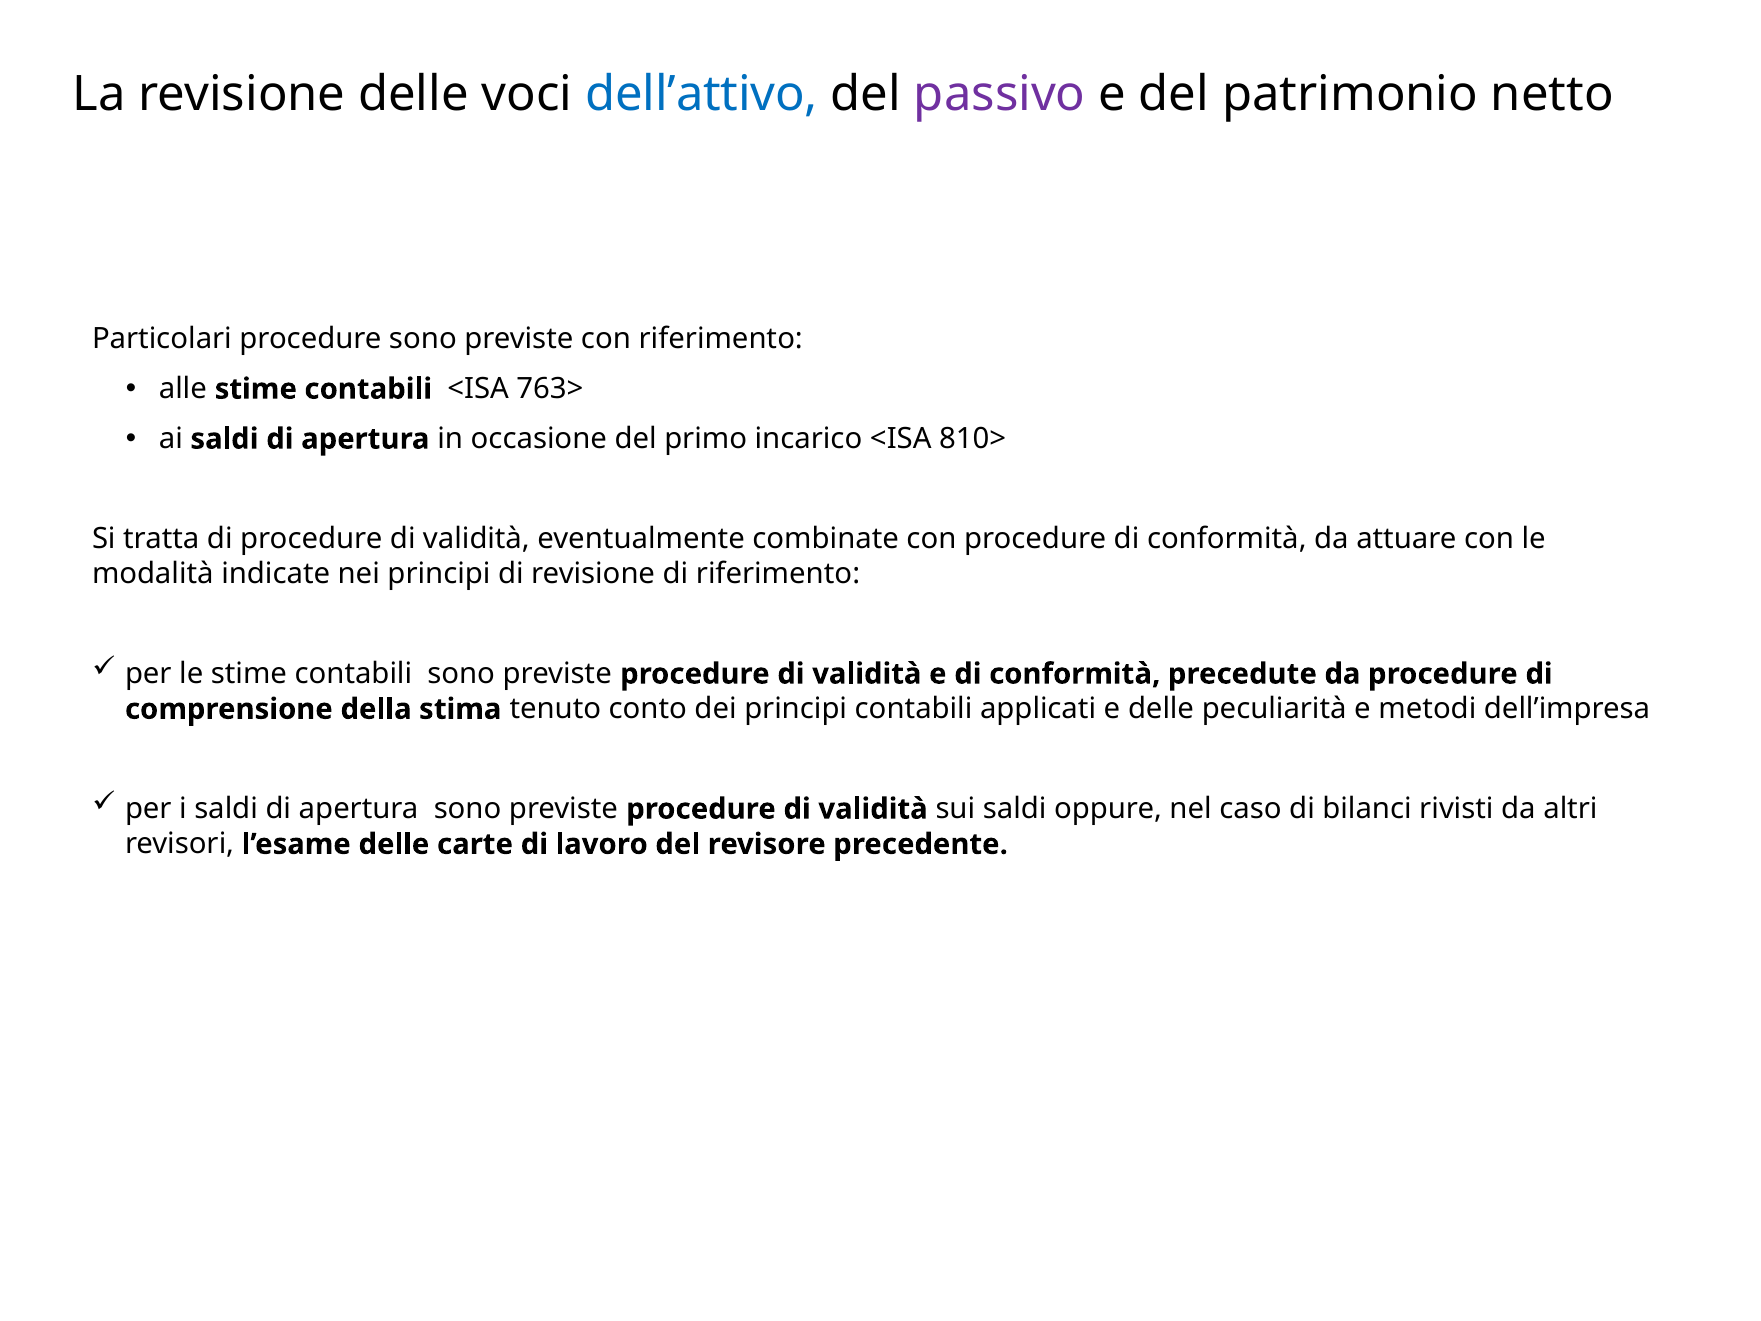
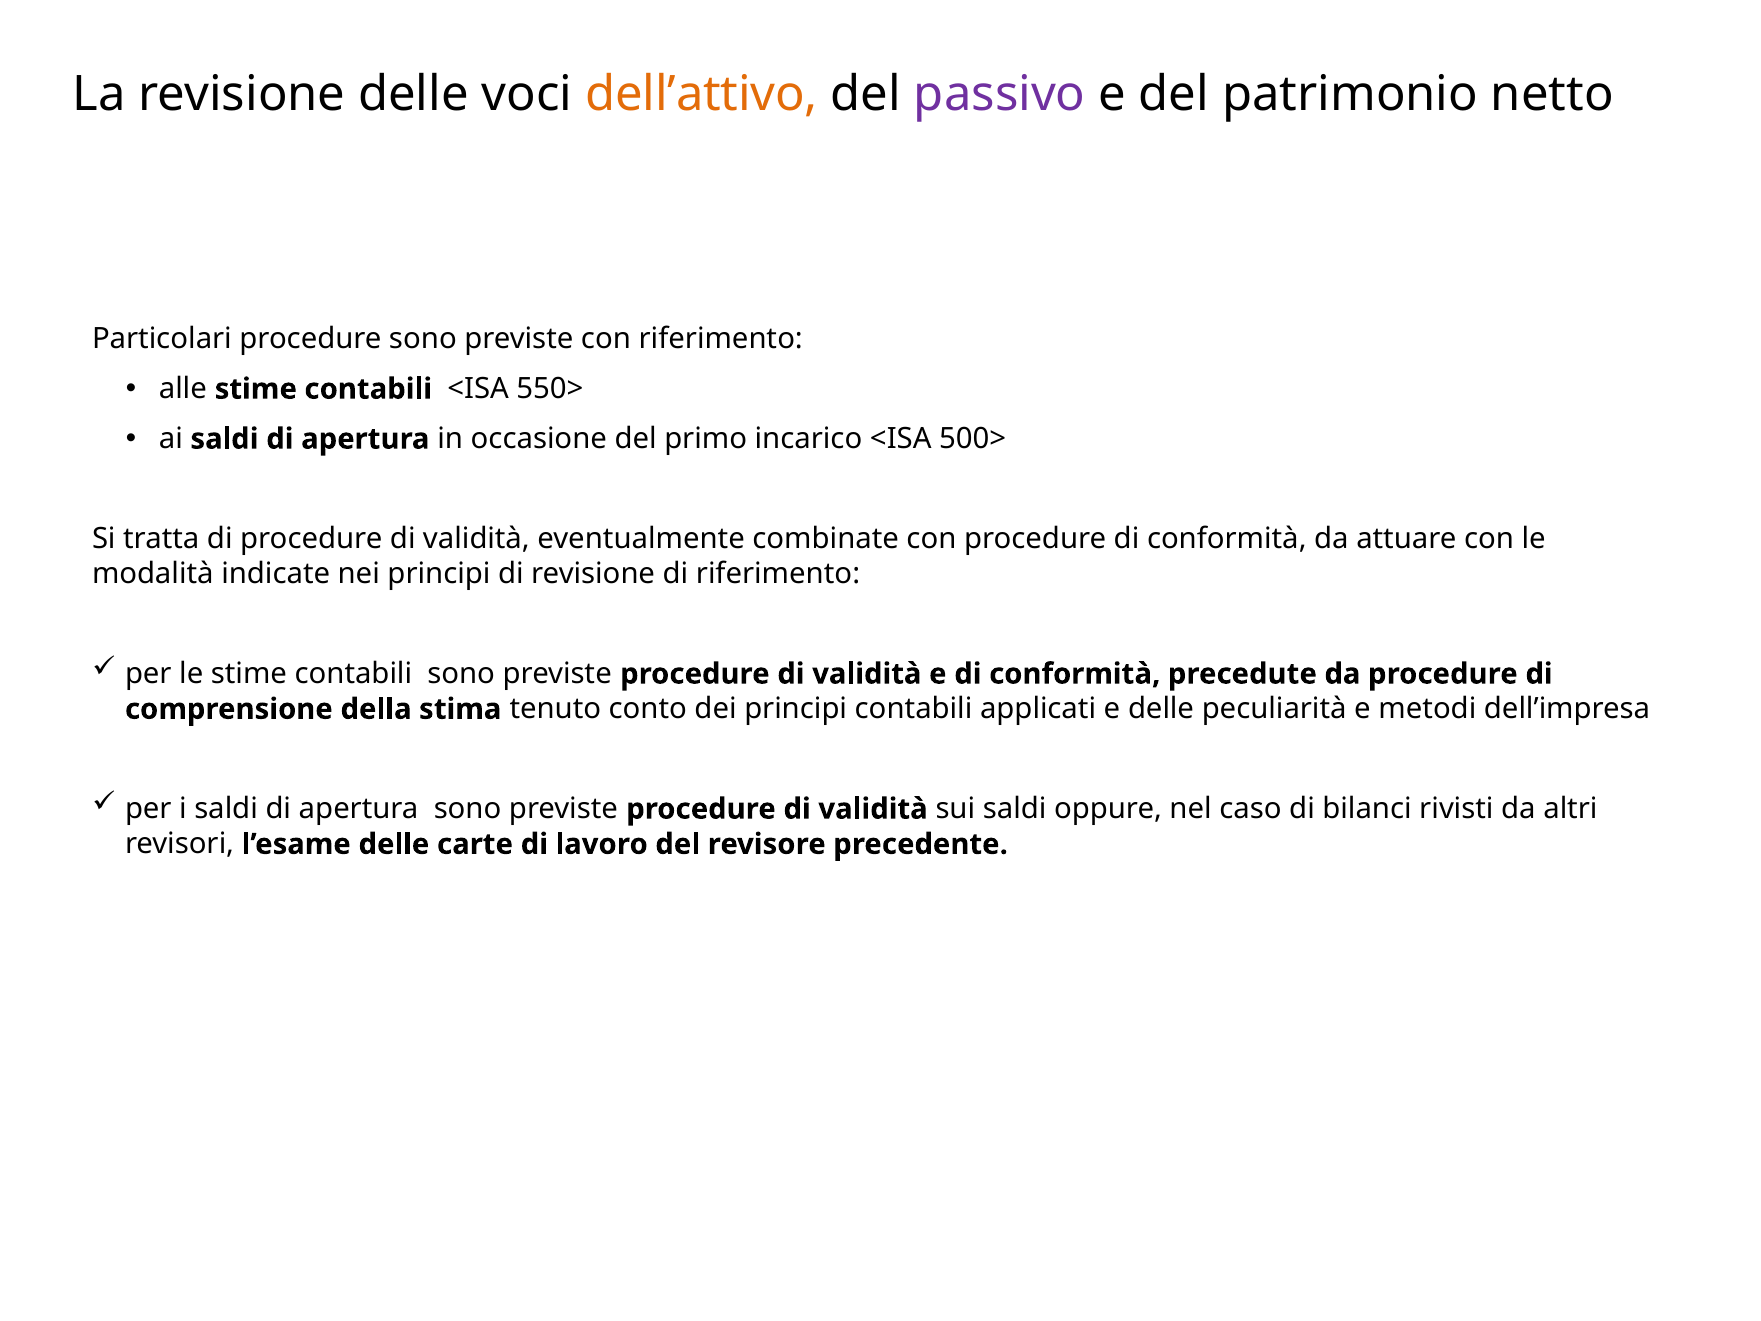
dell’attivo colour: blue -> orange (702, 94)
763>: 763> -> 550> (550, 389)
810>: 810> -> 500> (973, 439)
